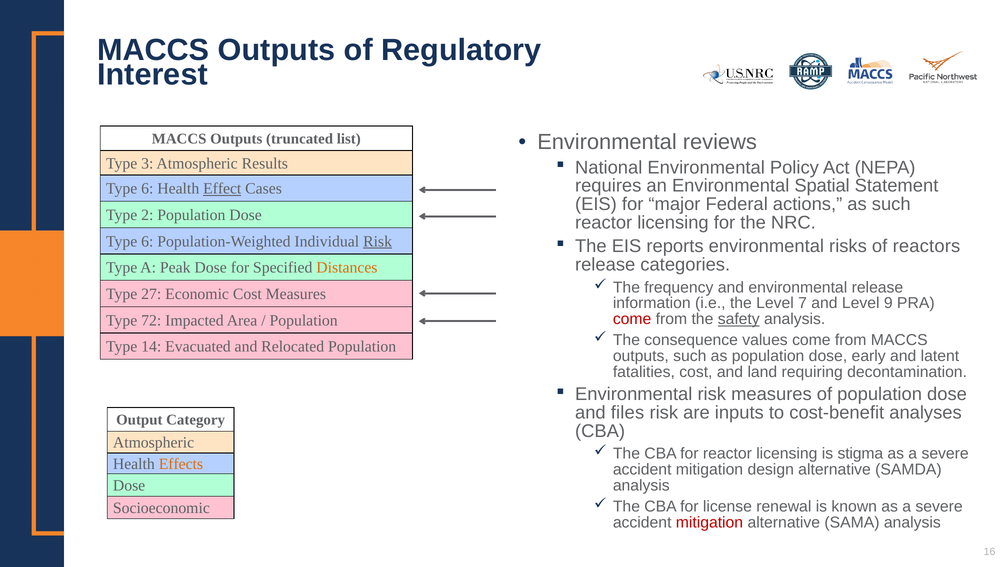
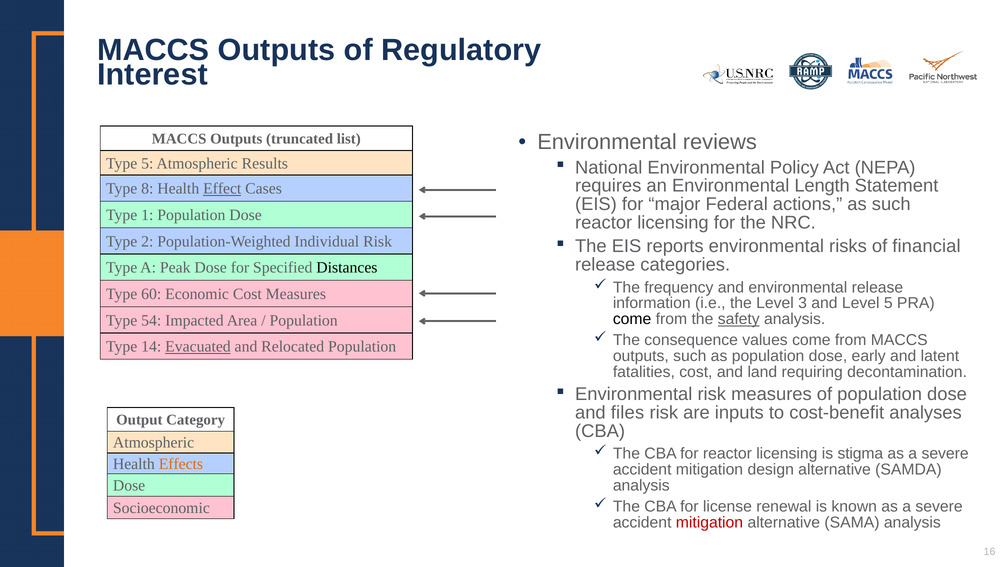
Type 3: 3 -> 5 (147, 163)
Spatial: Spatial -> Length (822, 186)
6: 6 -> 8 (147, 189)
2: 2 -> 1 (147, 215)
6: 6 -> 2 (147, 241)
Risk underline: present -> none (378, 241)
reactors: reactors -> financial (926, 246)
Distances colour: orange -> black (347, 268)
27: 27 -> 60 (151, 294)
7: 7 -> 3 (803, 303)
Level 9: 9 -> 5 (888, 303)
come colour: red -> black (632, 319)
72: 72 -> 54 (151, 320)
Evacuated underline: none -> present (198, 347)
